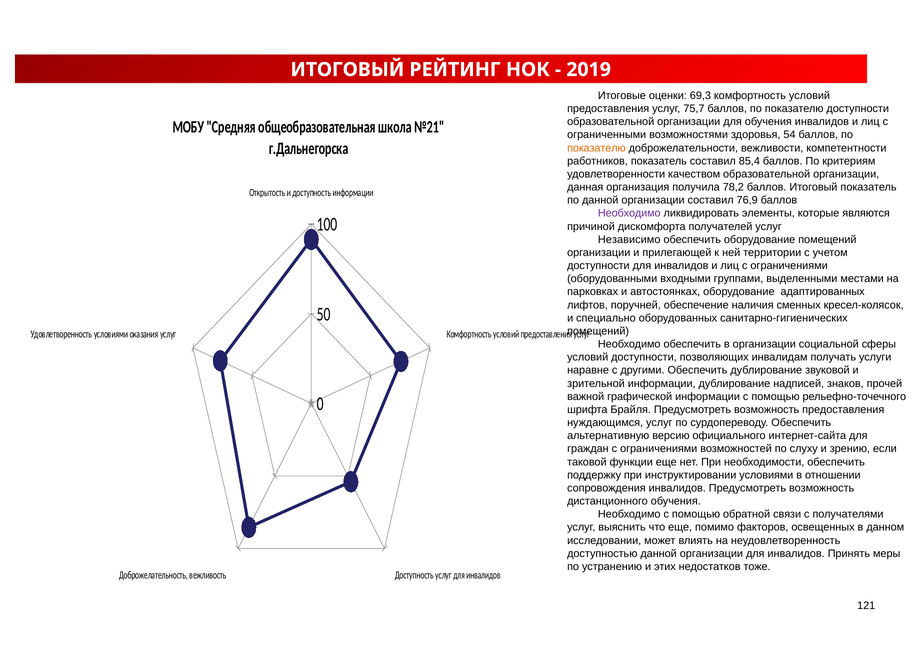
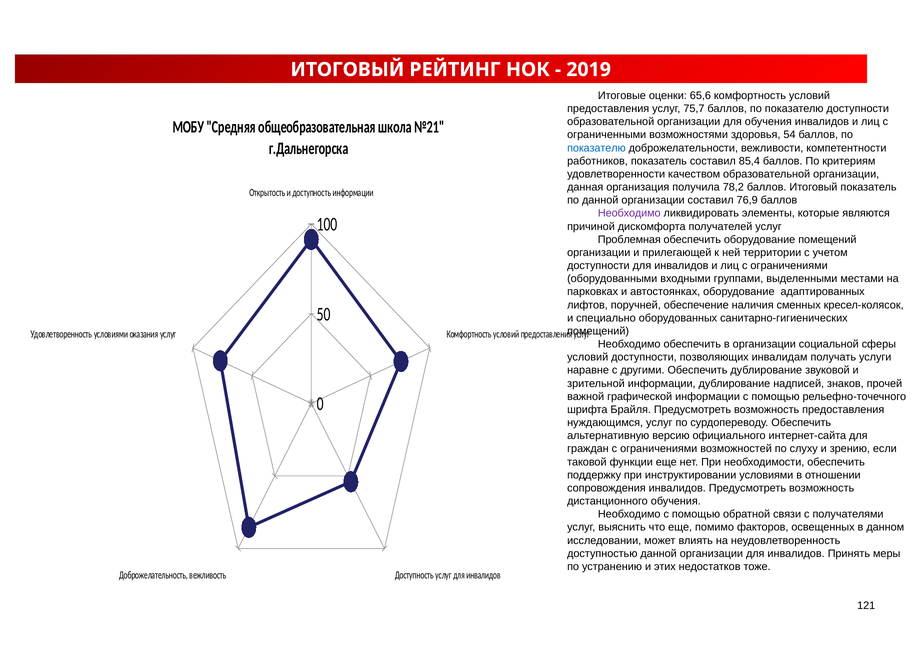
69,3: 69,3 -> 65,6 (700, 96)
показателю colour: orange -> blue (596, 148)
Независимо: Независимо -> Проблемная (629, 239)
